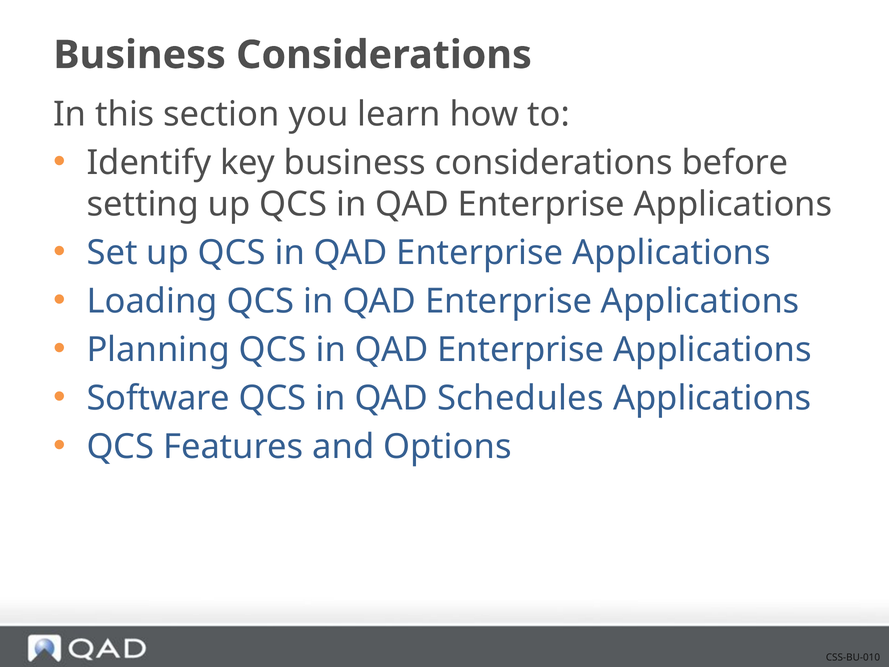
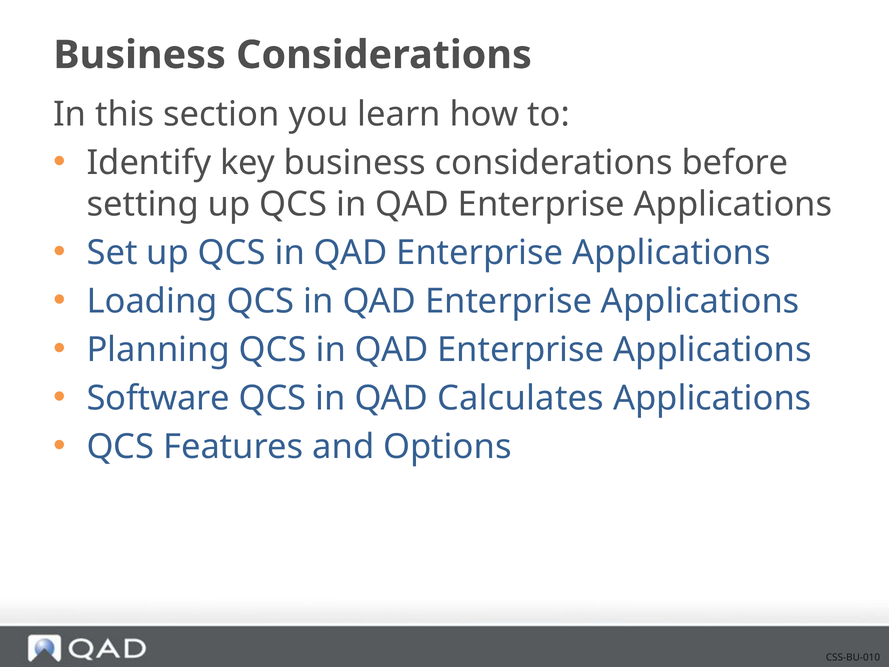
Schedules: Schedules -> Calculates (521, 398)
